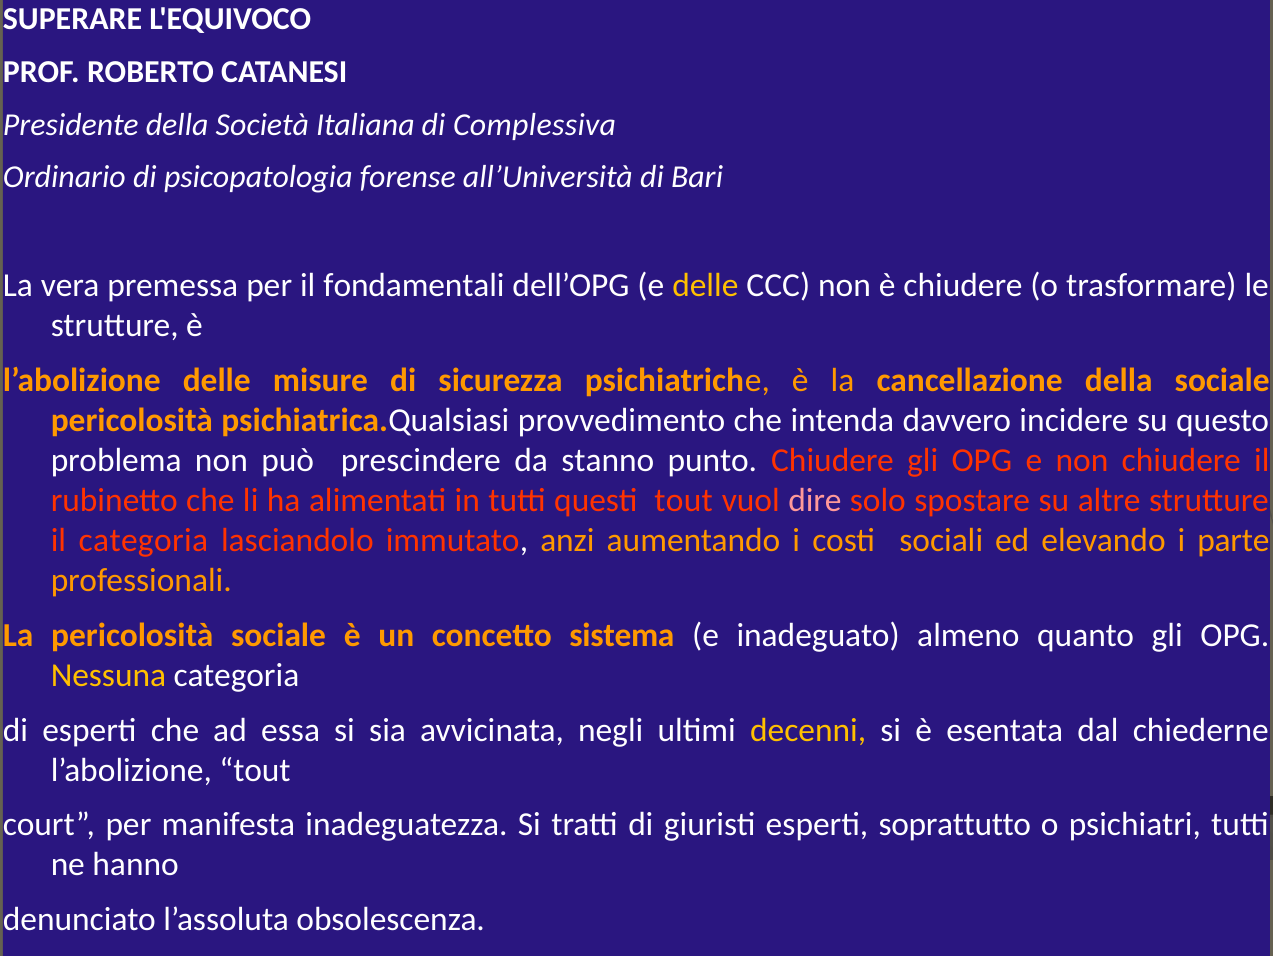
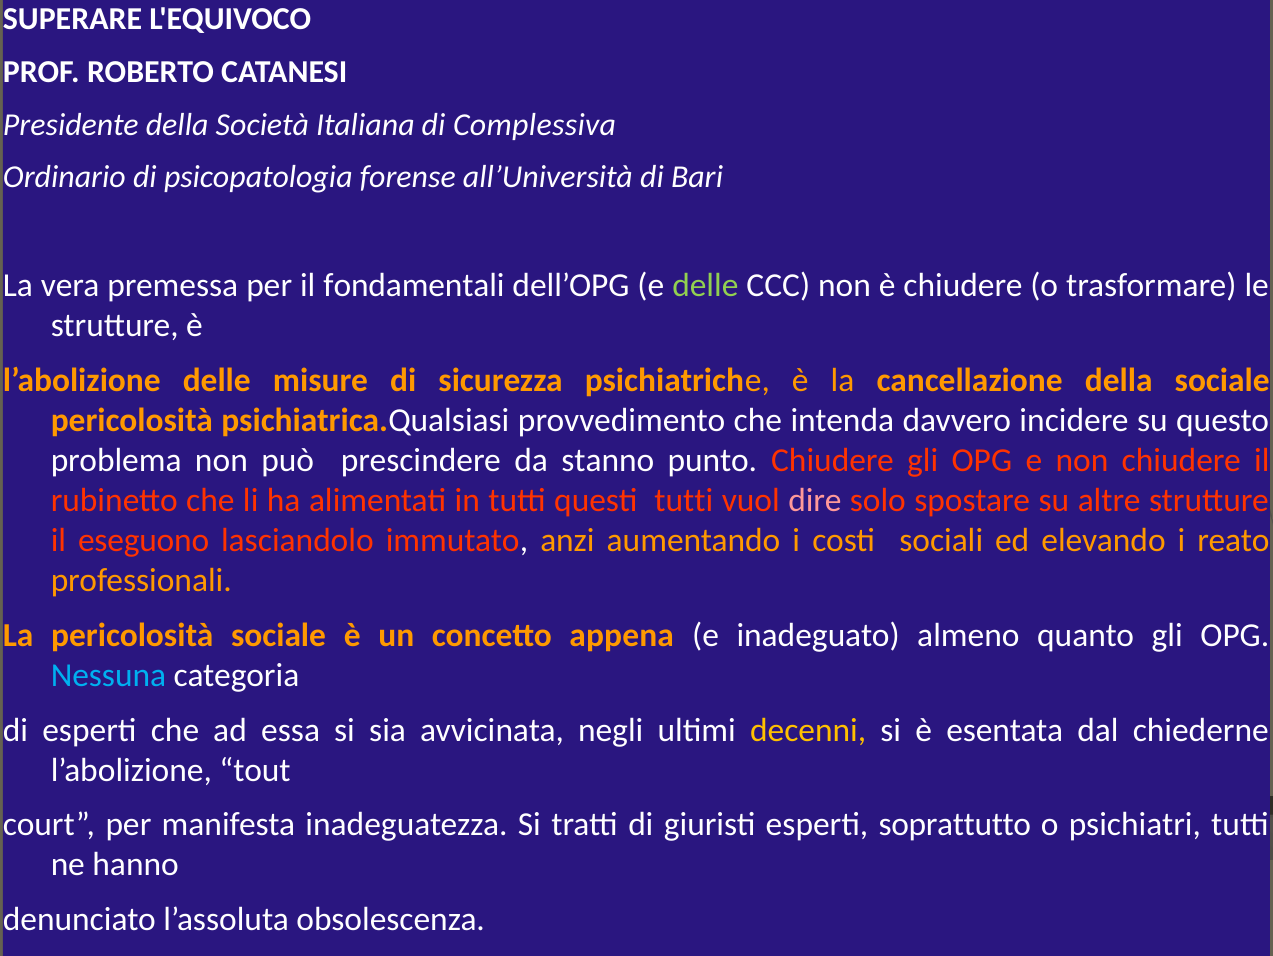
delle colour: yellow -> light green (705, 285)
questi tout: tout -> tutti (684, 501)
il categoria: categoria -> eseguono (144, 541)
parte: parte -> reato (1233, 541)
sistema: sistema -> appena (622, 635)
Nessuna colour: yellow -> light blue (108, 676)
